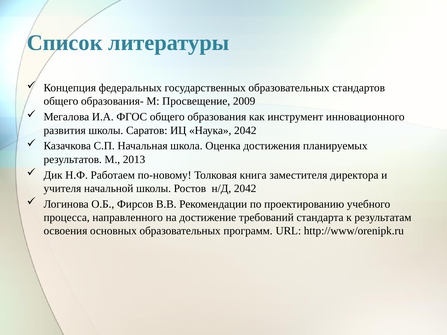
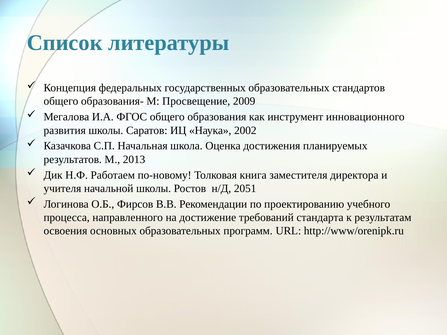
Наука 2042: 2042 -> 2002 (245, 130)
н/Д 2042: 2042 -> 2051 (245, 189)
